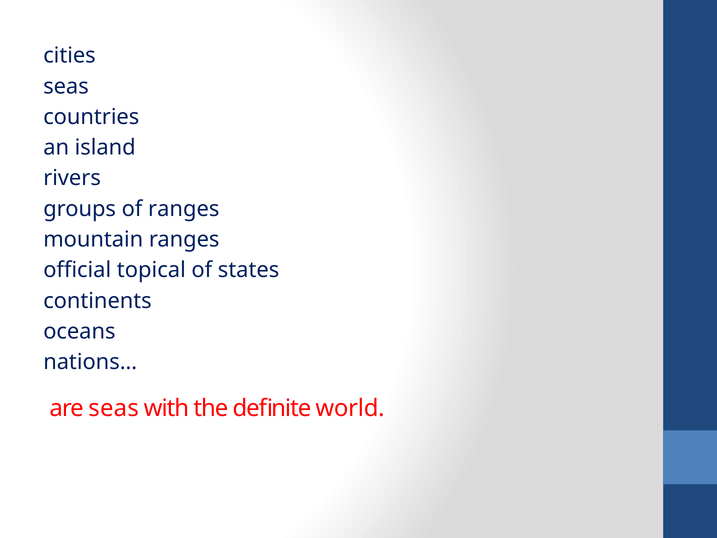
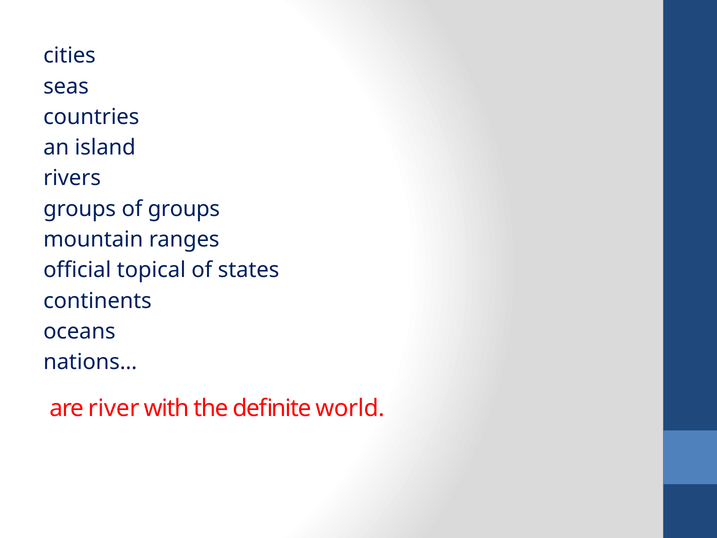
of ranges: ranges -> groups (184, 209)
are seas: seas -> river (114, 408)
